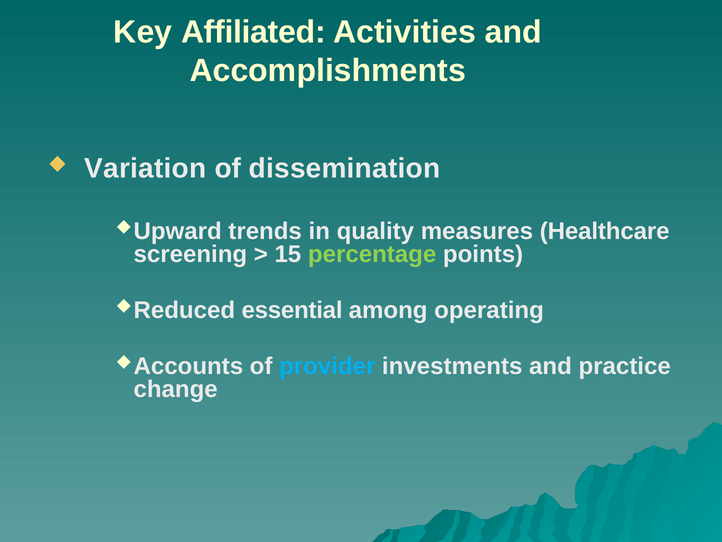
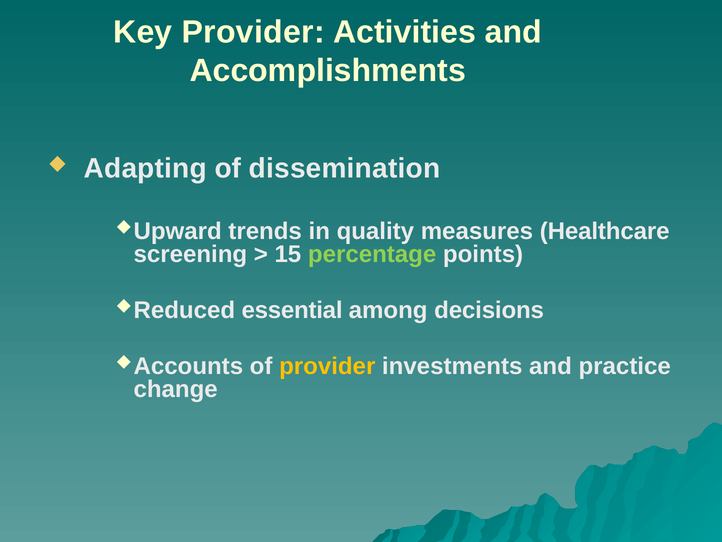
Key Affiliated: Affiliated -> Provider (253, 32)
Variation: Variation -> Adapting (145, 168)
operating: operating -> decisions (489, 310)
provider colour: light blue -> yellow (327, 366)
